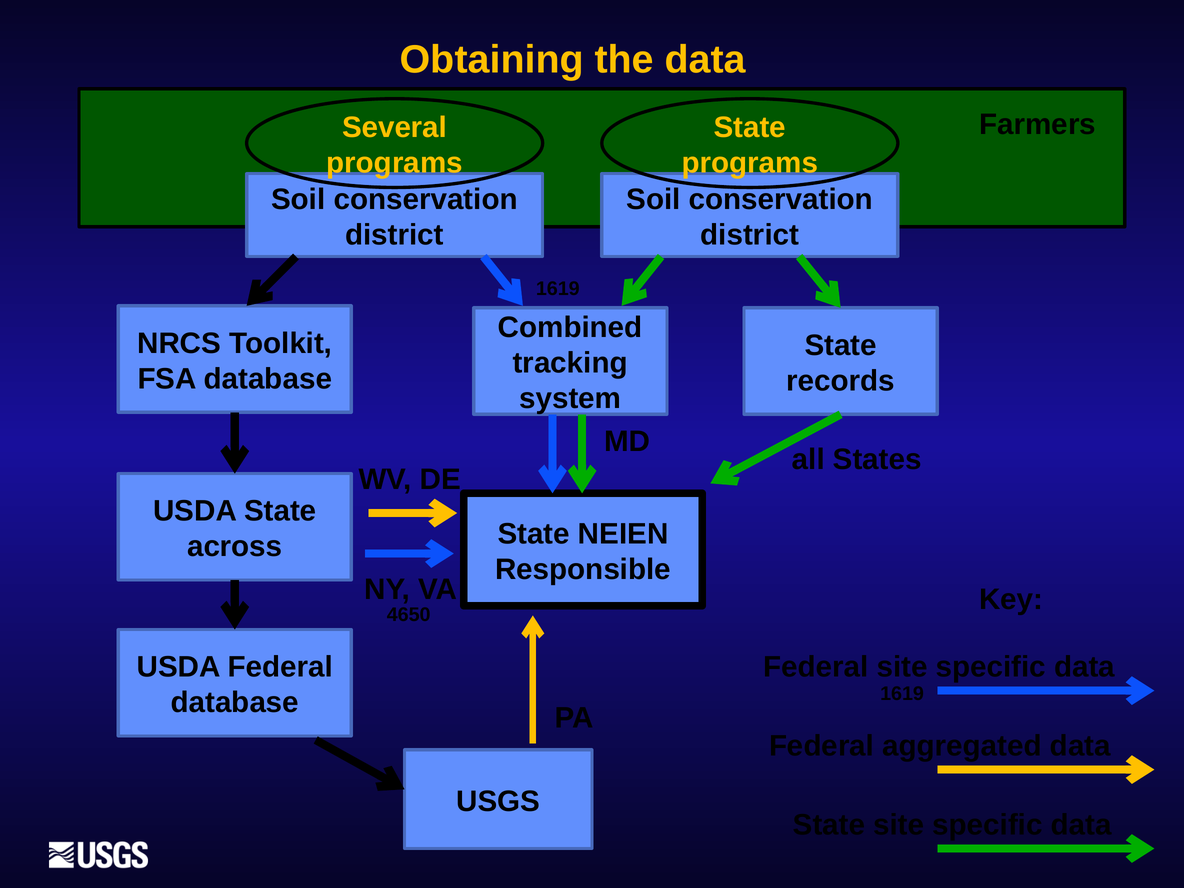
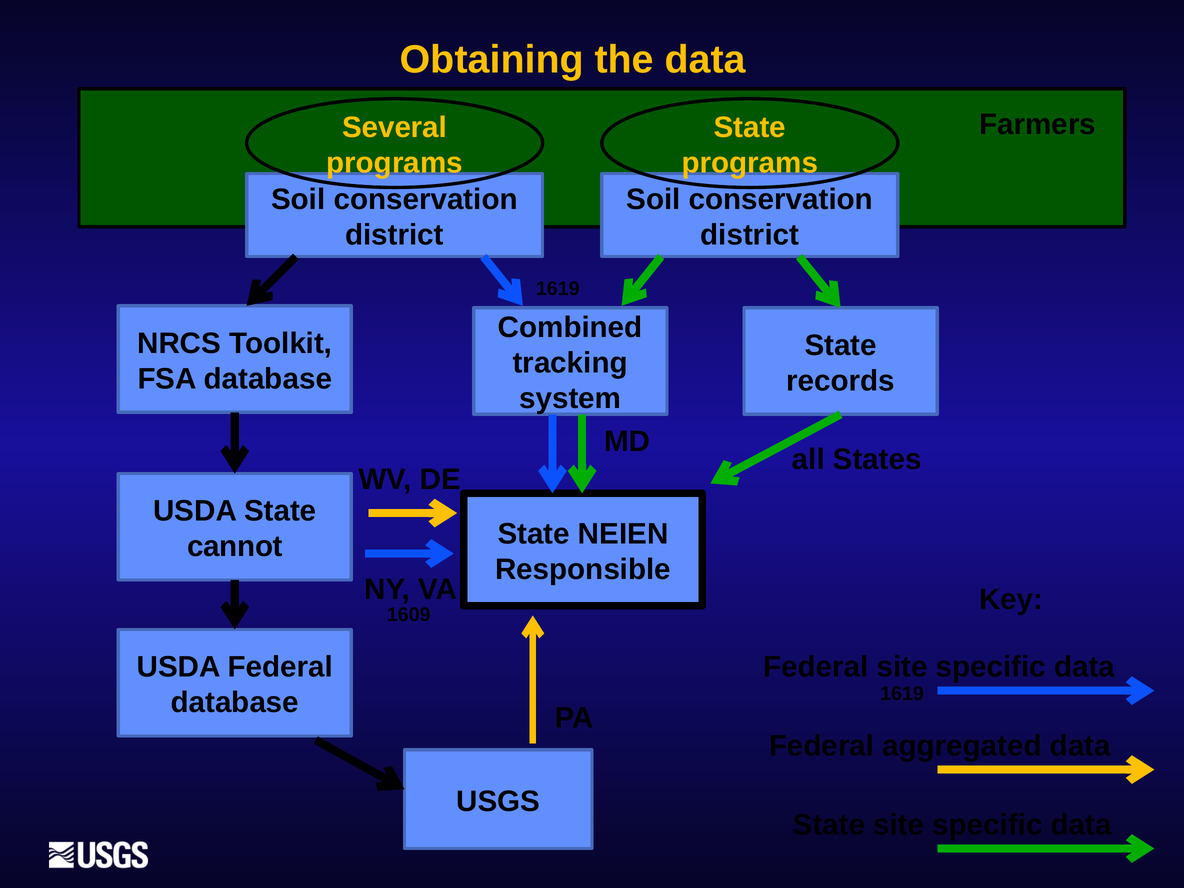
across: across -> cannot (235, 547)
4650: 4650 -> 1609 (409, 615)
